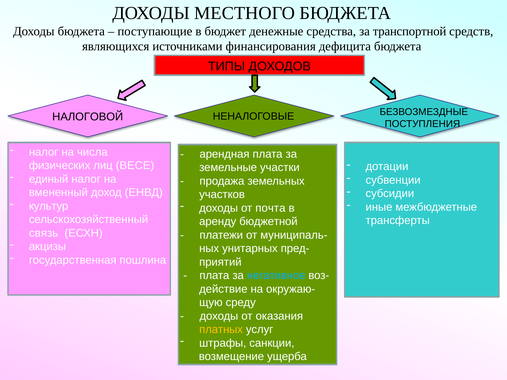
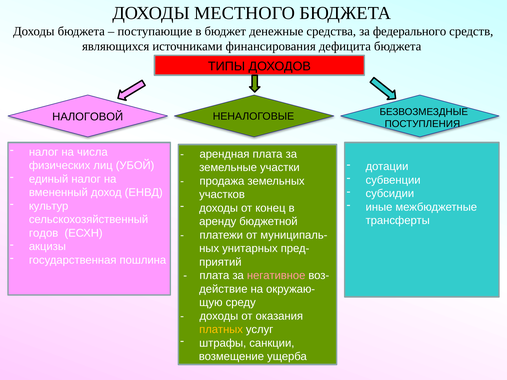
транспортной: транспортной -> федерального (410, 31)
ВЕСЕ: ВЕСЕ -> УБОЙ (135, 166)
почта: почта -> конец (270, 208)
связь: связь -> годов (44, 233)
негативное colour: light blue -> pink (276, 276)
